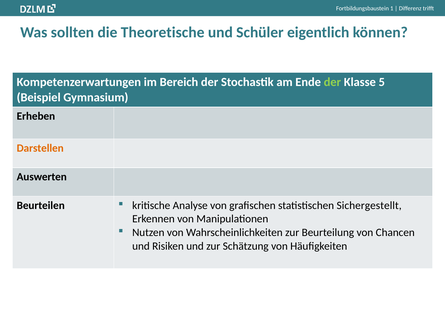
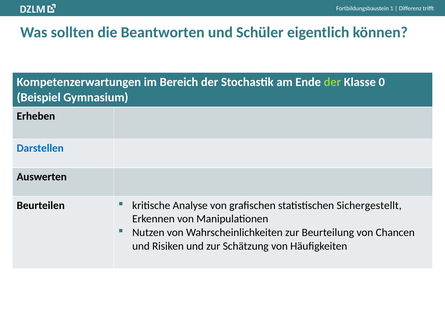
Theoretische: Theoretische -> Beantworten (163, 32)
5: 5 -> 0 (382, 82)
Darstellen colour: orange -> blue (40, 148)
